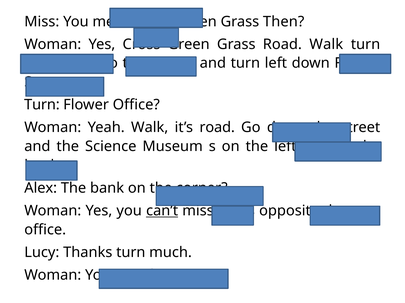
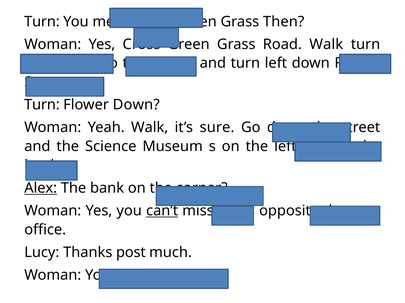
Miss: Miss -> Turn (42, 22)
Flower Office: Office -> Down (136, 105)
it’s road: road -> sure (217, 128)
Alex underline: none -> present (41, 188)
Thanks turn: turn -> post (131, 253)
